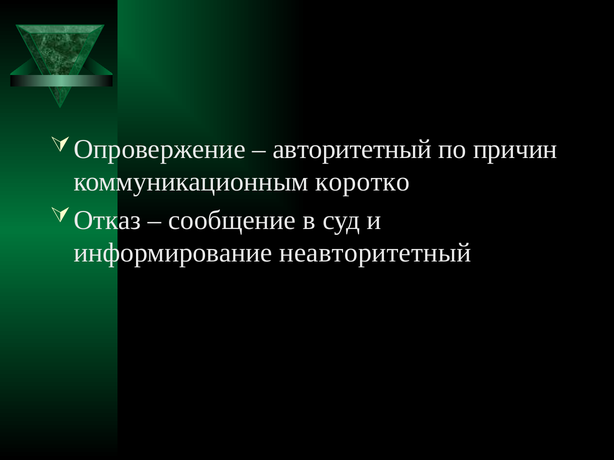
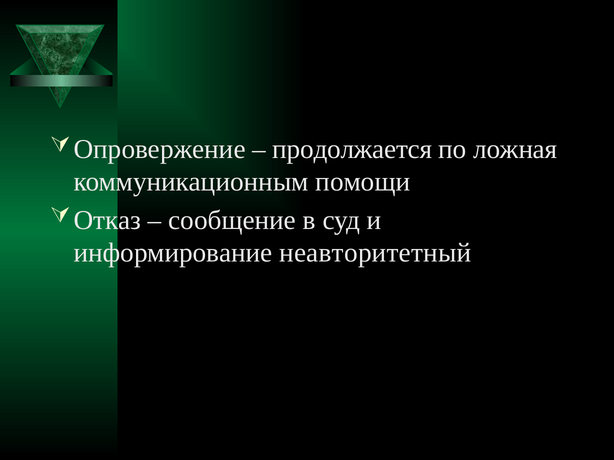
авторитетный: авторитетный -> продолжается (352, 149)
причин: причин -> ложная (515, 149)
коротко: коротко -> помощи (363, 182)
